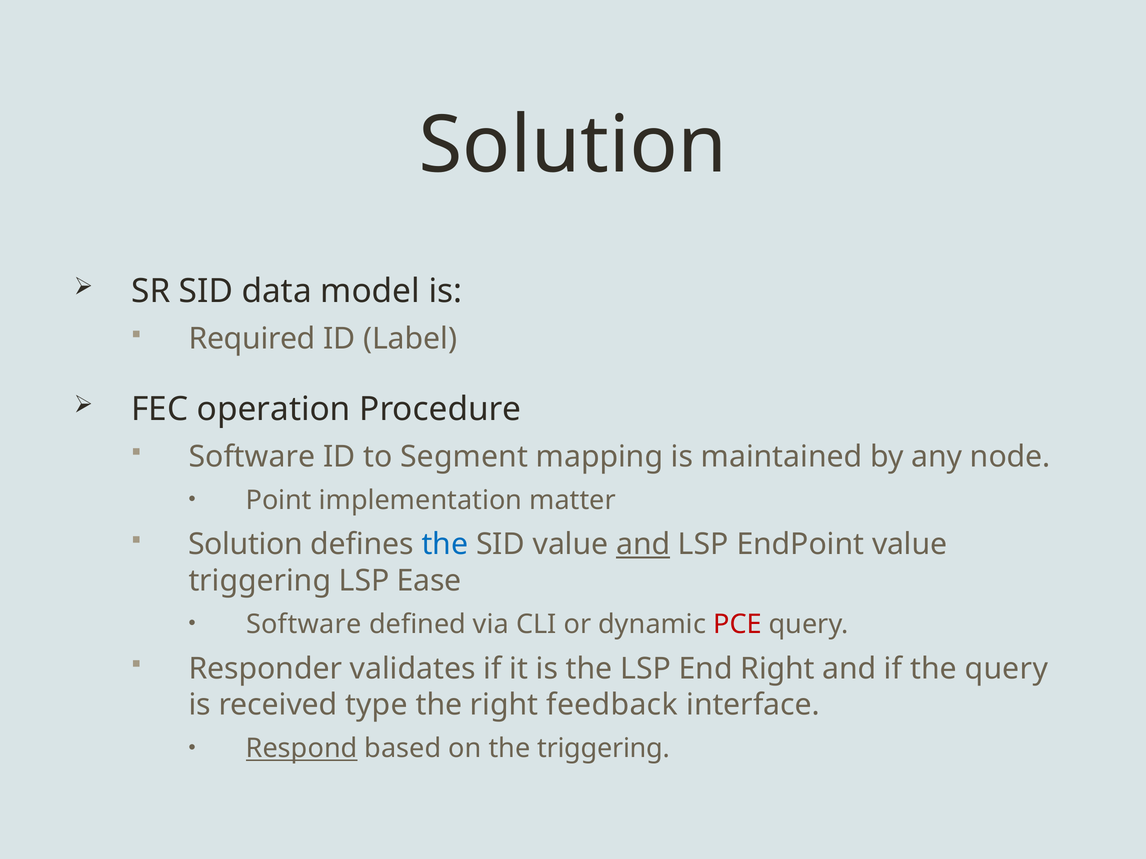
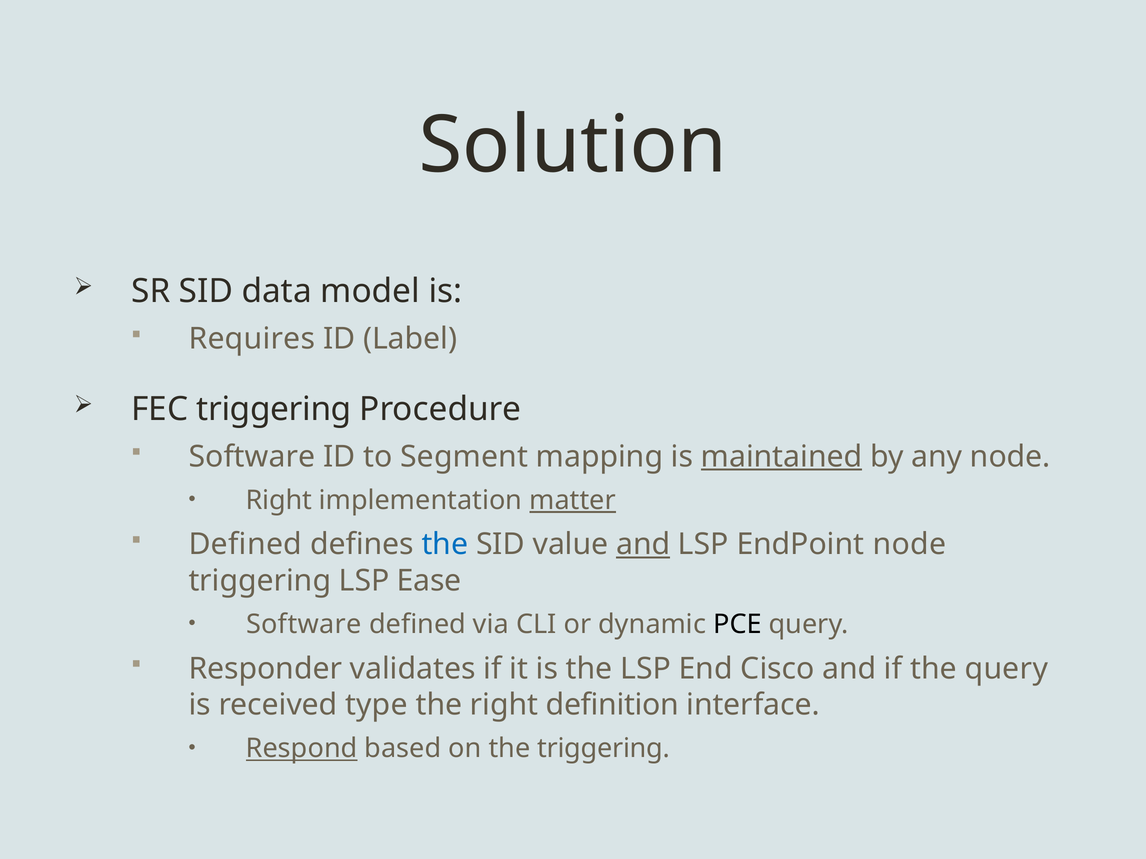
Required: Required -> Requires (252, 339)
FEC operation: operation -> triggering (274, 409)
maintained underline: none -> present (782, 457)
Point: Point -> Right (279, 501)
matter underline: none -> present (573, 501)
Solution: Solution -> Defined (245, 545)
EndPoint value: value -> node (909, 545)
PCE colour: red -> black (737, 625)
End Right: Right -> Cisco (777, 669)
feedback: feedback -> definition (612, 705)
